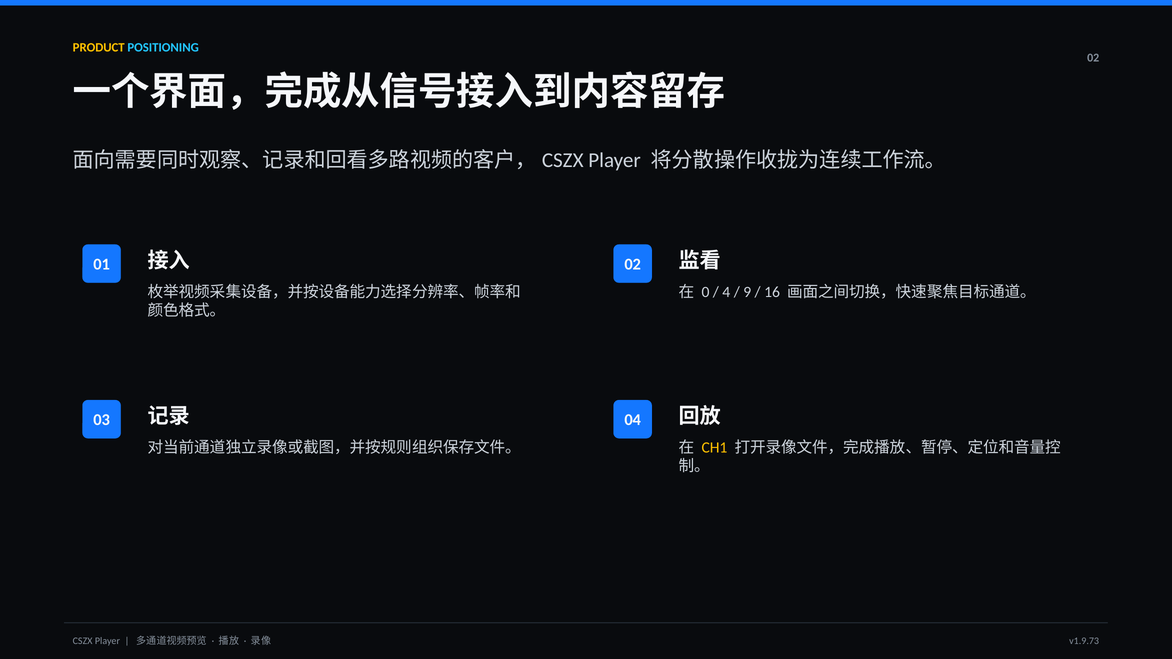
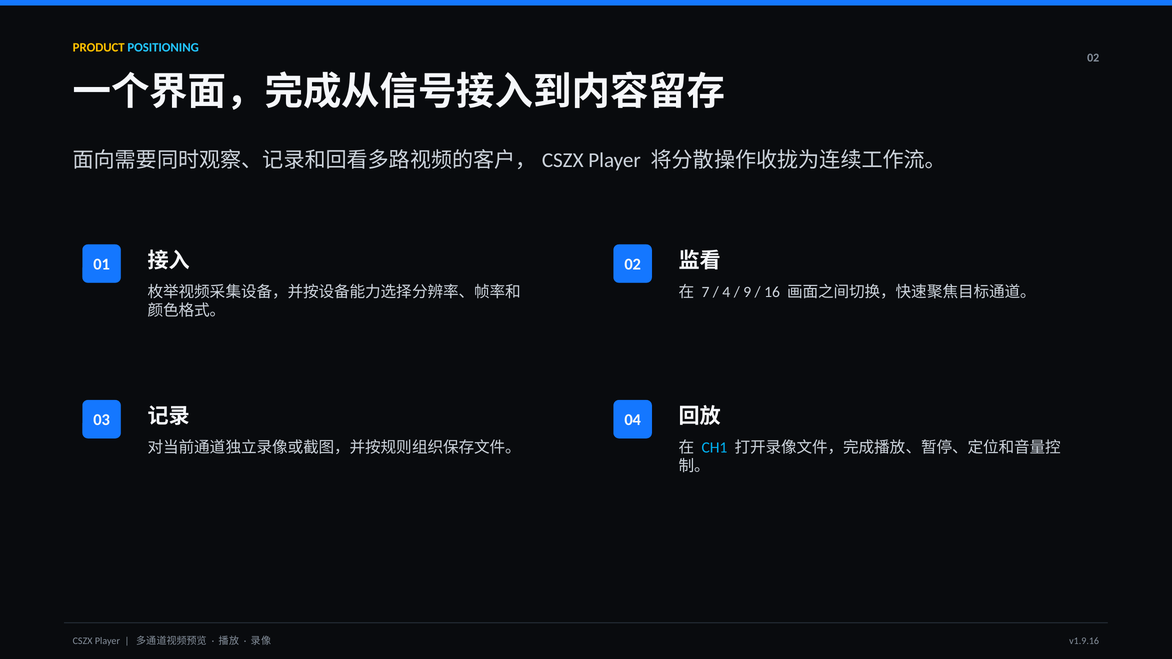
0: 0 -> 7 (705, 292)
CH1 colour: yellow -> light blue (714, 448)
v1.9.73: v1.9.73 -> v1.9.16 (1084, 641)
